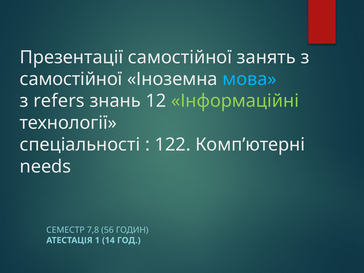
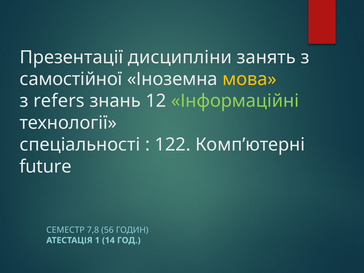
Презентації самостійної: самостійної -> дисципліни (180, 57)
мова colour: light blue -> yellow (249, 79)
needs: needs -> future (45, 167)
